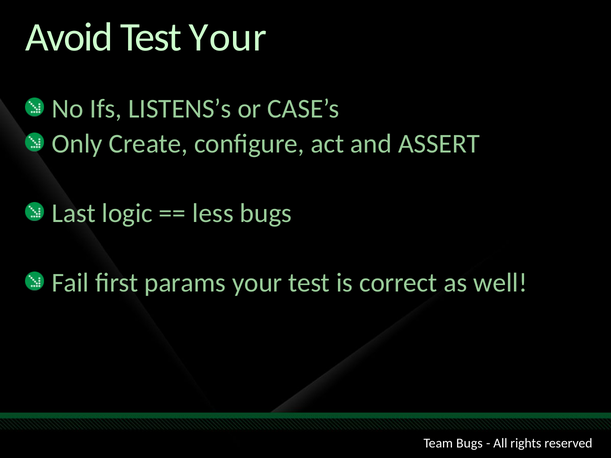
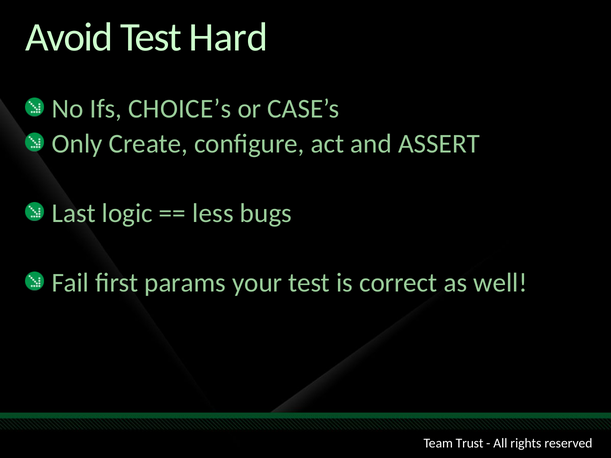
Test Your: Your -> Hard (228, 37)
LISTENS’s: LISTENS’s -> CHOICE’s (180, 109)
Team Bugs: Bugs -> Trust (470, 444)
